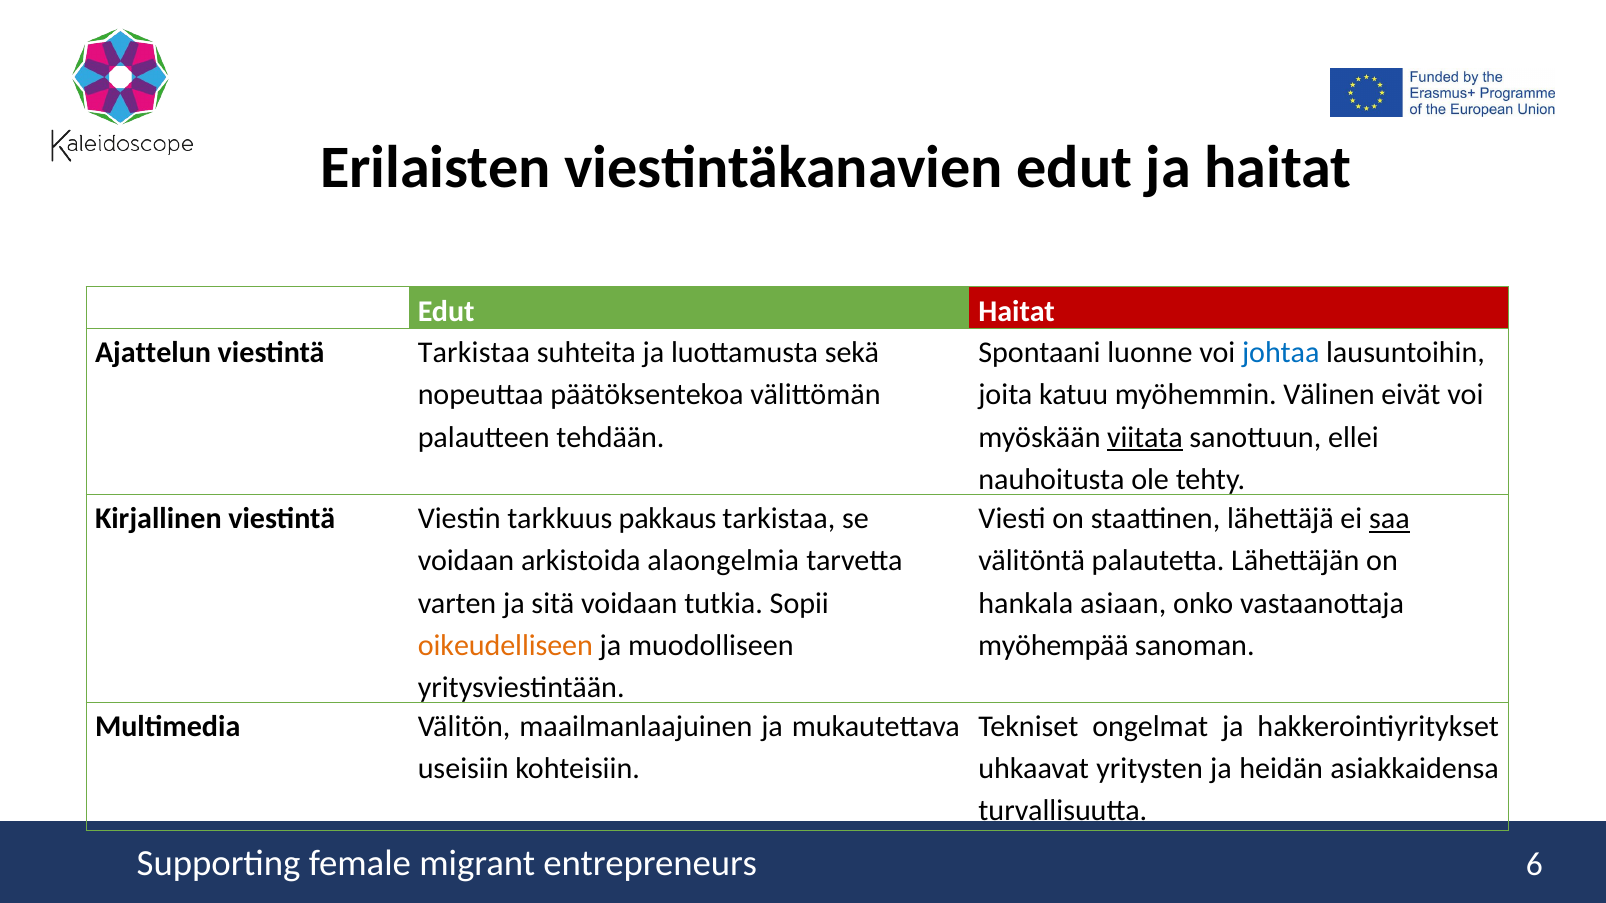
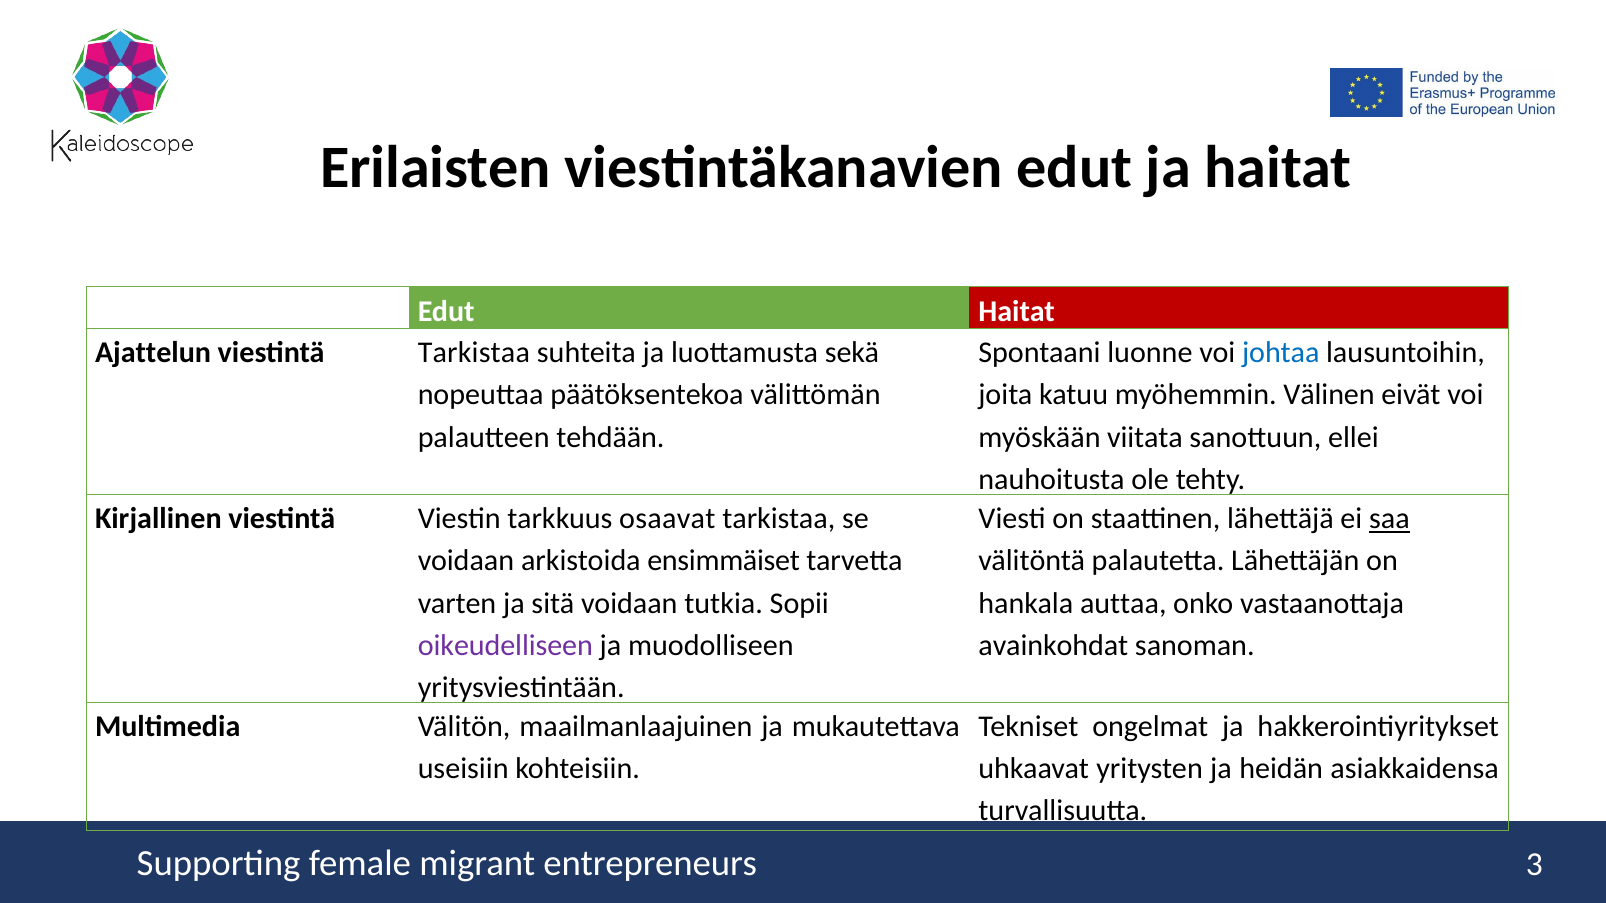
viitata underline: present -> none (1145, 437)
pakkaus: pakkaus -> osaavat (667, 519)
alaongelmia: alaongelmia -> ensimmäiset (724, 561)
asiaan: asiaan -> auttaa (1123, 604)
oikeudelliseen colour: orange -> purple (505, 646)
myöhempää: myöhempää -> avainkohdat (1053, 646)
6: 6 -> 3 (1534, 864)
